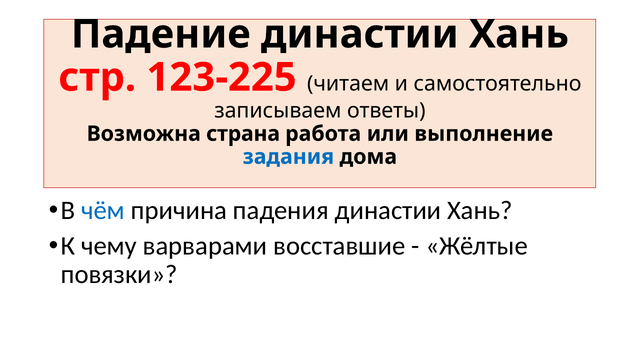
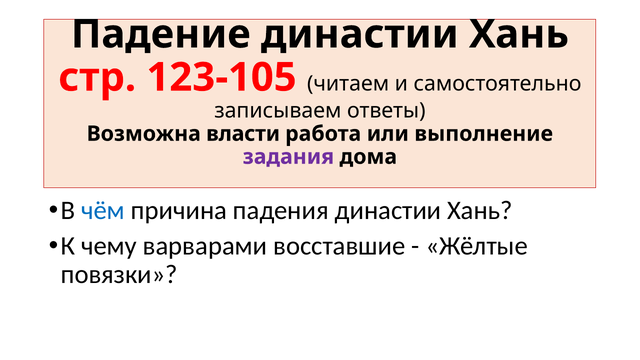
123-225: 123-225 -> 123-105 (222, 77)
страна: страна -> власти (243, 134)
задания colour: blue -> purple (288, 157)
